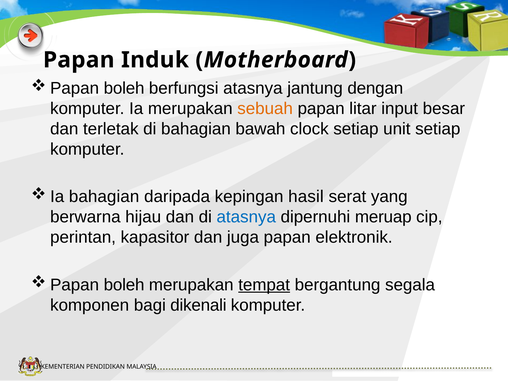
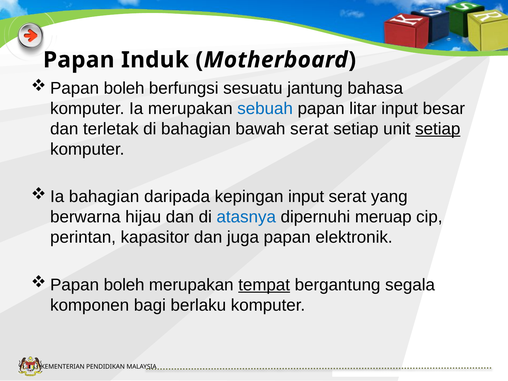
berfungsi atasnya: atasnya -> sesuatu (253, 88)
dengan: dengan -> bahasa (375, 88)
sebuah colour: orange -> blue (265, 109)
bawah clock: clock -> serat (309, 129)
setiap underline: none -> present (438, 129)
kepingan hasil: hasil -> input (306, 197)
dikenali: dikenali -> berlaku (198, 305)
